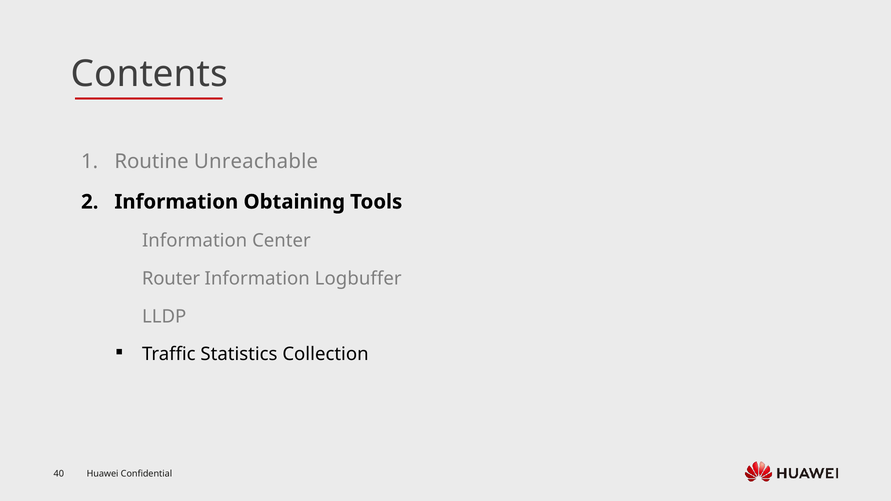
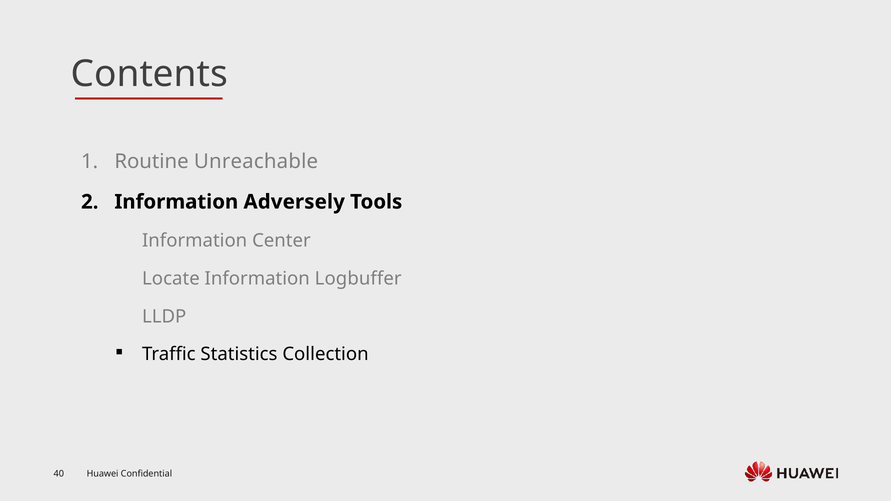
Obtaining: Obtaining -> Adversely (294, 202)
Router: Router -> Locate (171, 279)
